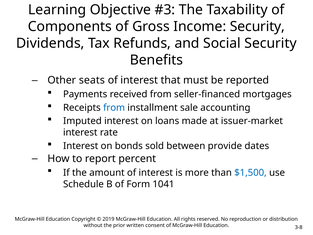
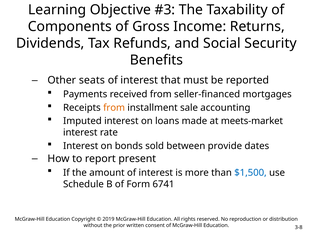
Income Security: Security -> Returns (257, 27)
from colour: blue -> orange (114, 108)
issuer-market: issuer-market -> meets-market (252, 121)
percent: percent -> present (137, 158)
1041: 1041 -> 6741 (163, 184)
